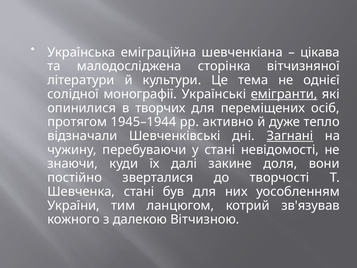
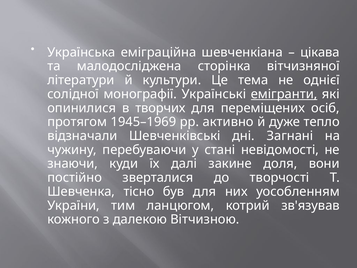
1945–1944: 1945–1944 -> 1945–1969 (143, 122)
Загнані underline: present -> none (290, 136)
Шевченка стані: стані -> тісно (139, 191)
